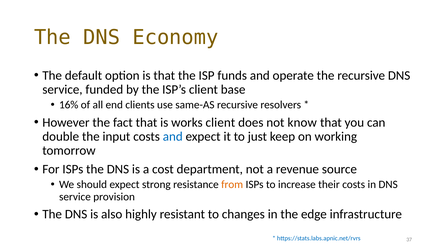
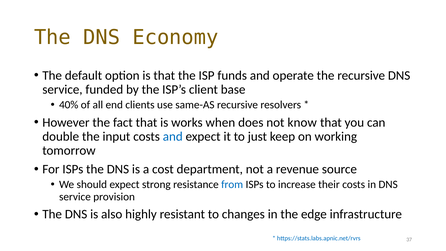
16%: 16% -> 40% (69, 105)
works client: client -> when (220, 122)
from colour: orange -> blue (232, 185)
